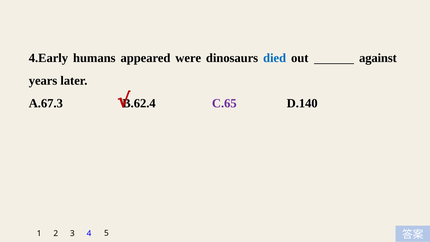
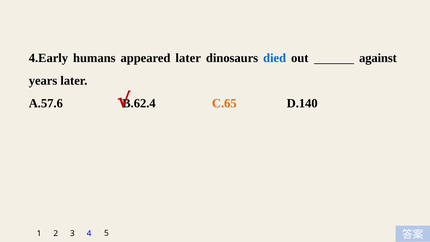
appeared were: were -> later (188, 58)
A.67.3: A.67.3 -> A.57.6 (46, 103)
C.65 colour: purple -> orange (224, 103)
